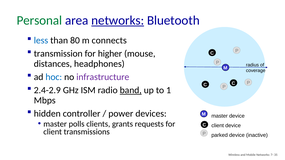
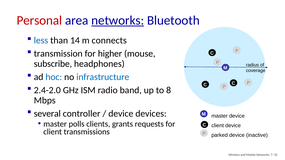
Personal colour: green -> red (39, 20)
80: 80 -> 14 (75, 40)
distances: distances -> subscribe (53, 64)
infrastructure colour: purple -> blue (103, 77)
2.4-2.9: 2.4-2.9 -> 2.4-2.0 (47, 90)
band underline: present -> none (131, 90)
1: 1 -> 8 (169, 90)
hidden: hidden -> several (47, 114)
power: power -> device (121, 114)
